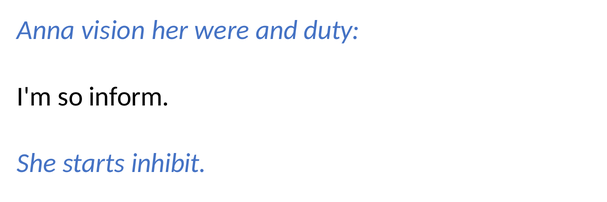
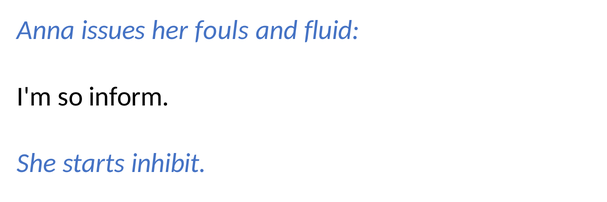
vision: vision -> issues (113, 30)
were: were -> fouls (222, 30)
duty: duty -> fluid (332, 30)
